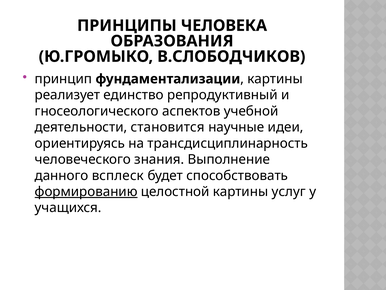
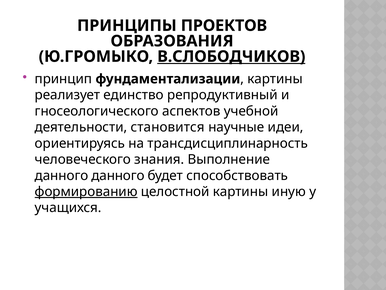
ЧЕЛОВЕКА: ЧЕЛОВЕКА -> ПРОЕКТОВ (224, 26)
В.СЛОБОДЧИКОВ underline: none -> present (231, 56)
данного всплеск: всплеск -> данного (118, 175)
услуг: услуг -> иную (289, 191)
